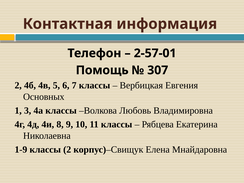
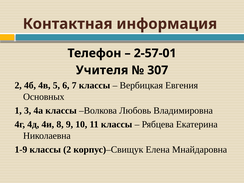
Помощь: Помощь -> Учителя (102, 70)
